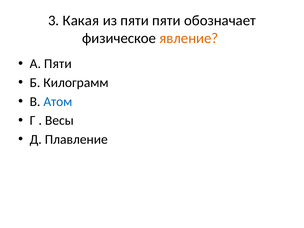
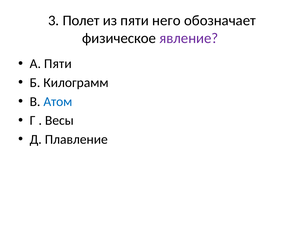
Какая: Какая -> Полет (81, 21)
пяти пяти: пяти -> него (166, 21)
явление colour: orange -> purple (189, 38)
